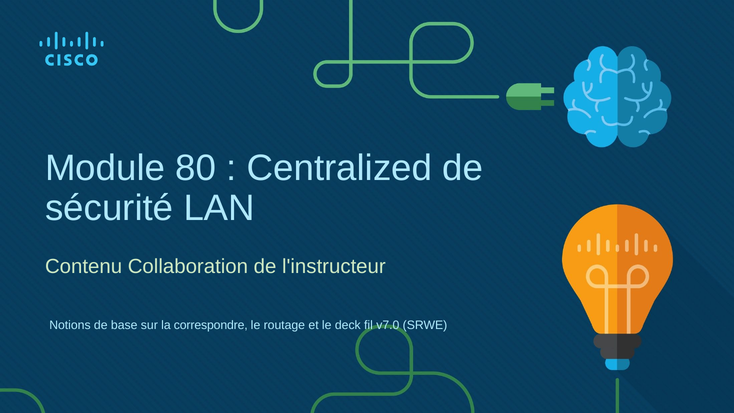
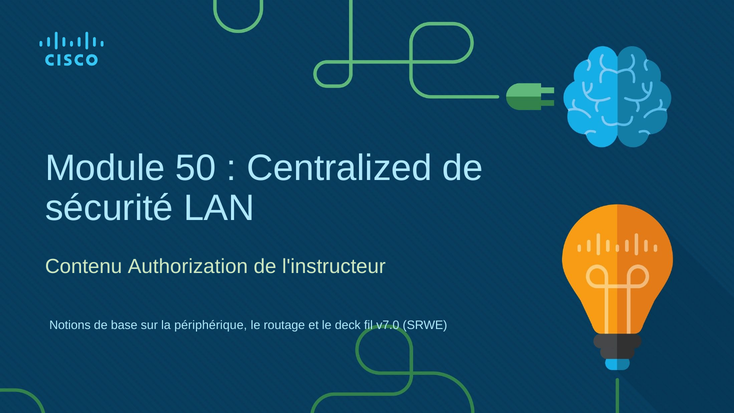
80: 80 -> 50 (196, 168)
Collaboration: Collaboration -> Authorization (188, 267)
correspondre: correspondre -> périphérique (211, 325)
